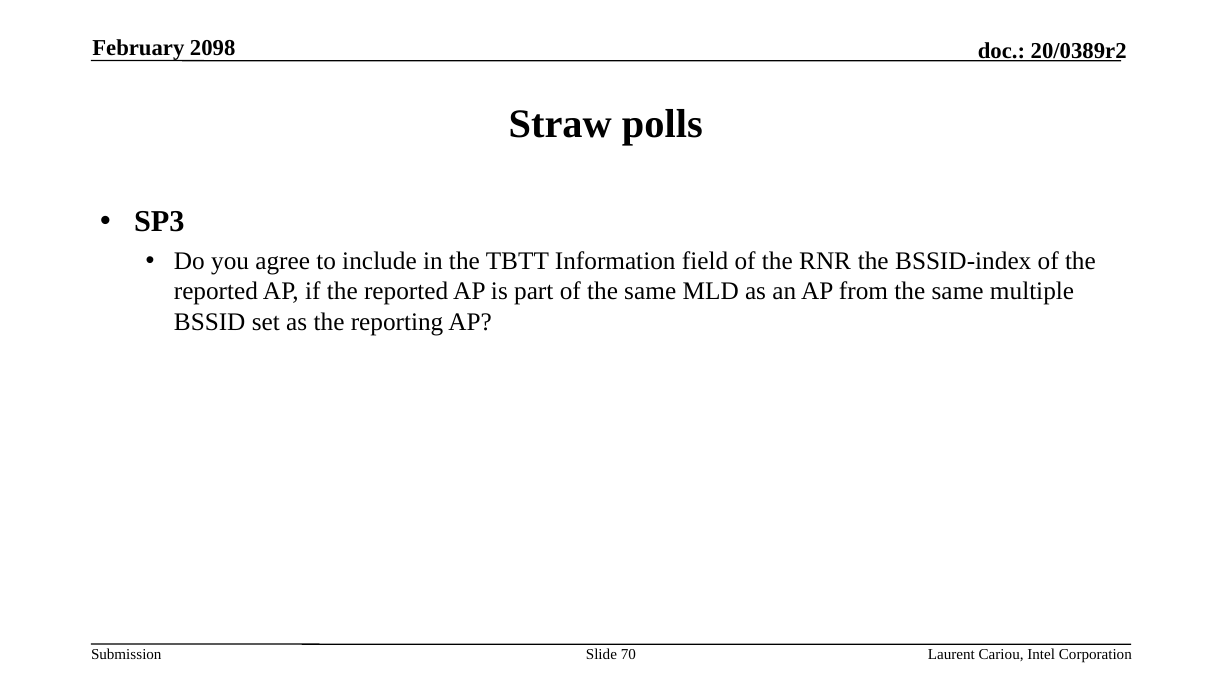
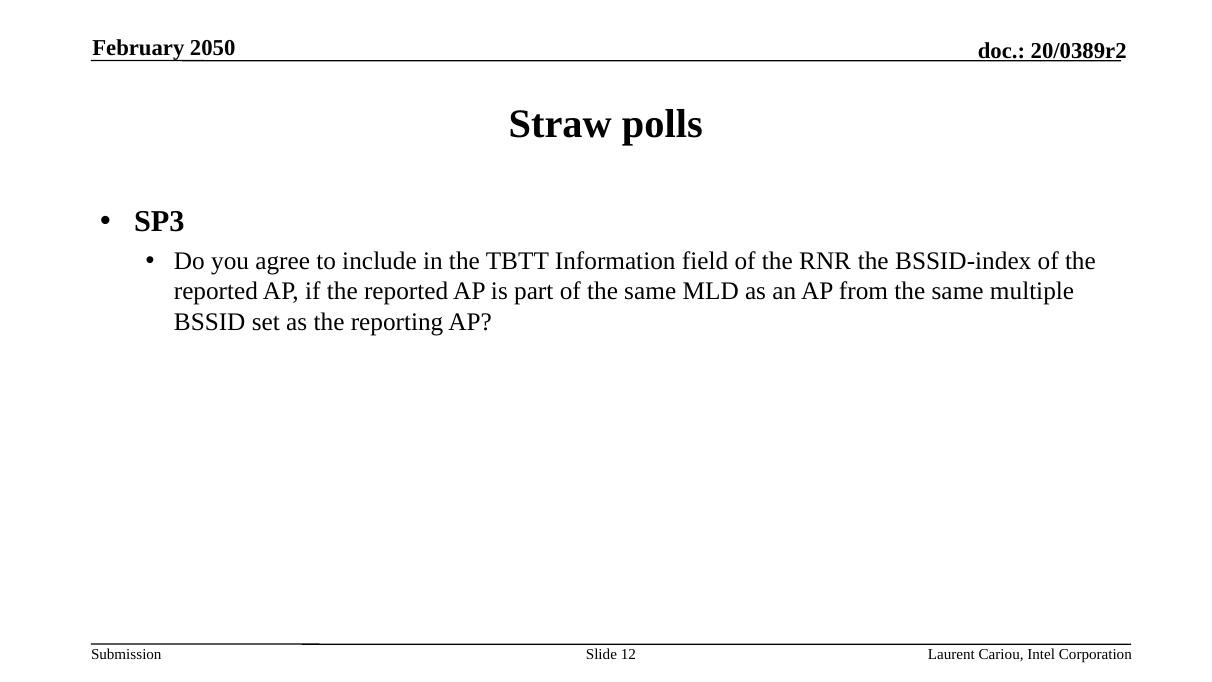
2098: 2098 -> 2050 (213, 48)
70: 70 -> 12 (628, 654)
